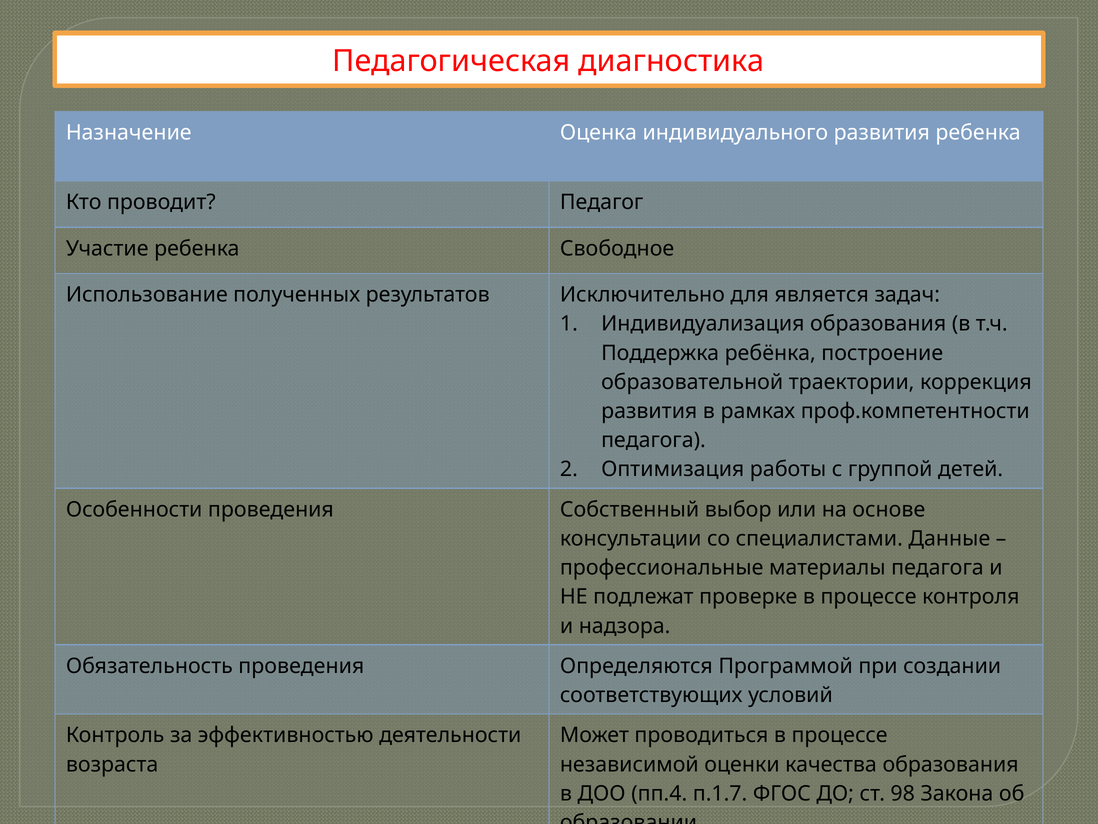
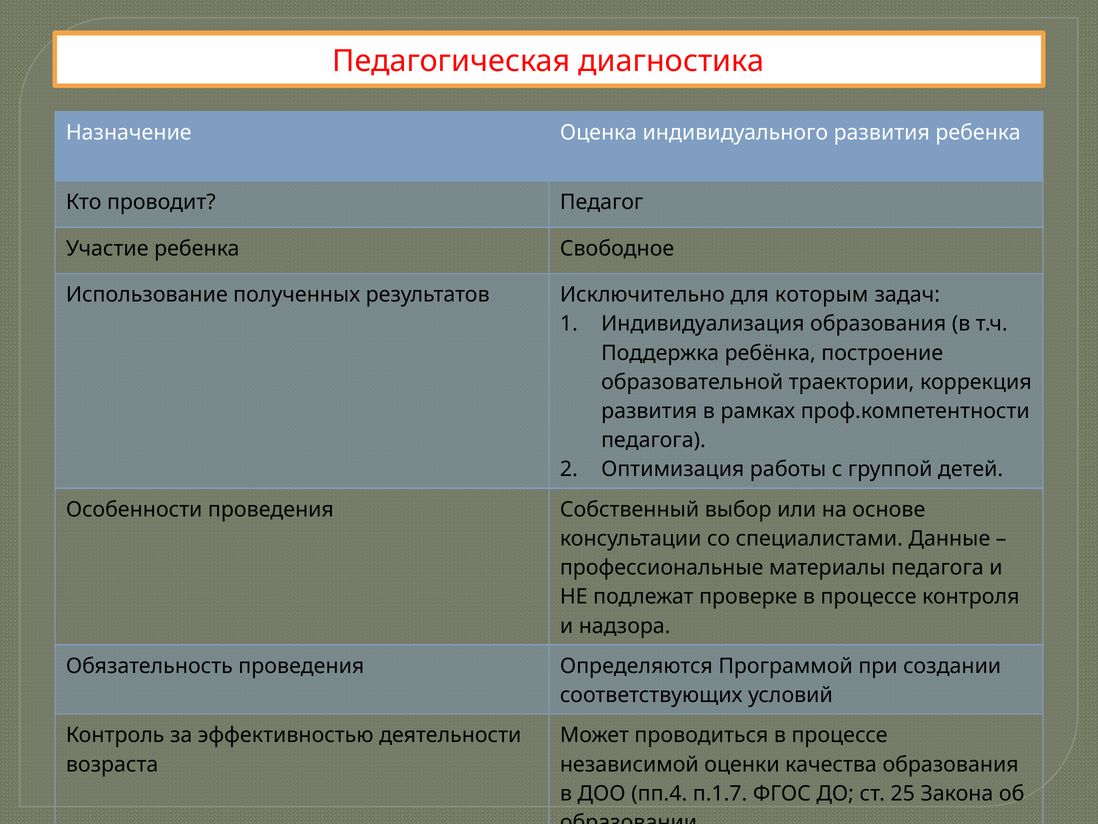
является: является -> которым (822, 295)
98: 98 -> 25 (903, 793)
